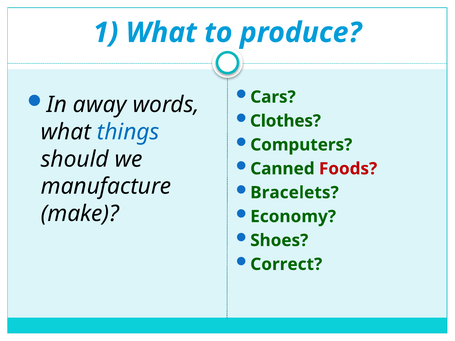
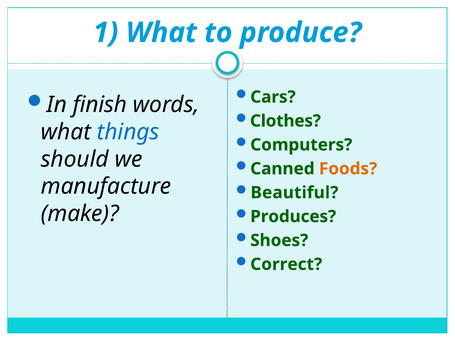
away: away -> finish (100, 105)
Foods colour: red -> orange (348, 169)
Bracelets: Bracelets -> Beautiful (294, 193)
Economy: Economy -> Produces (293, 217)
